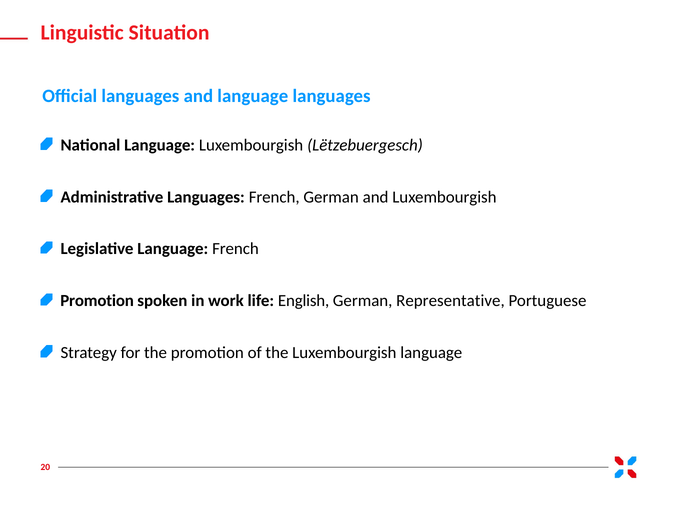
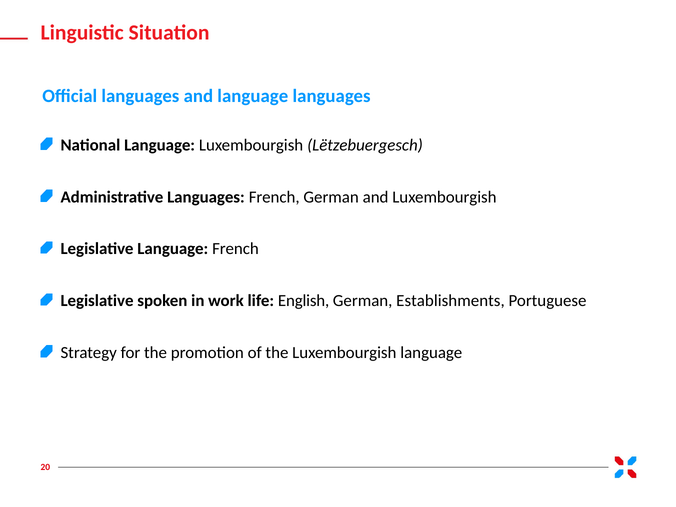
Promotion: Promotion -> Legislative (97, 301)
Representative: Representative -> Establishments (450, 301)
